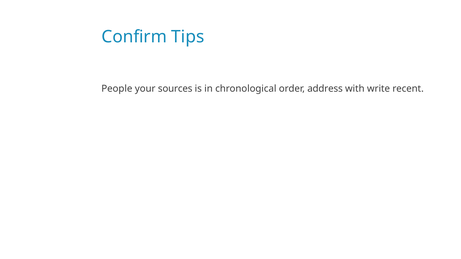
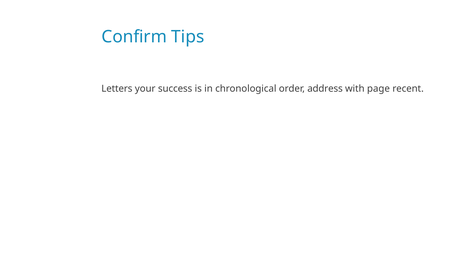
People: People -> Letters (117, 89)
sources: sources -> success (175, 89)
write: write -> page (378, 89)
